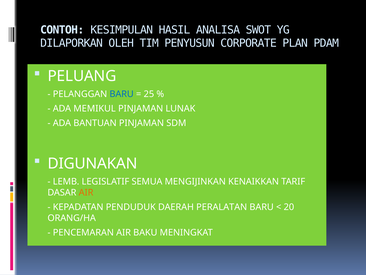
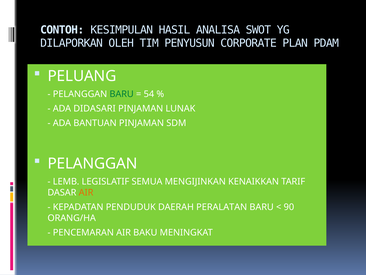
BARU colour: blue -> green (122, 94)
25: 25 -> 54 (149, 94)
MEMIKUL: MEMIKUL -> DIDASARI (95, 108)
DIGUNAKAN: DIGUNAKAN -> PELANGGAN (92, 163)
20: 20 -> 90 (289, 207)
